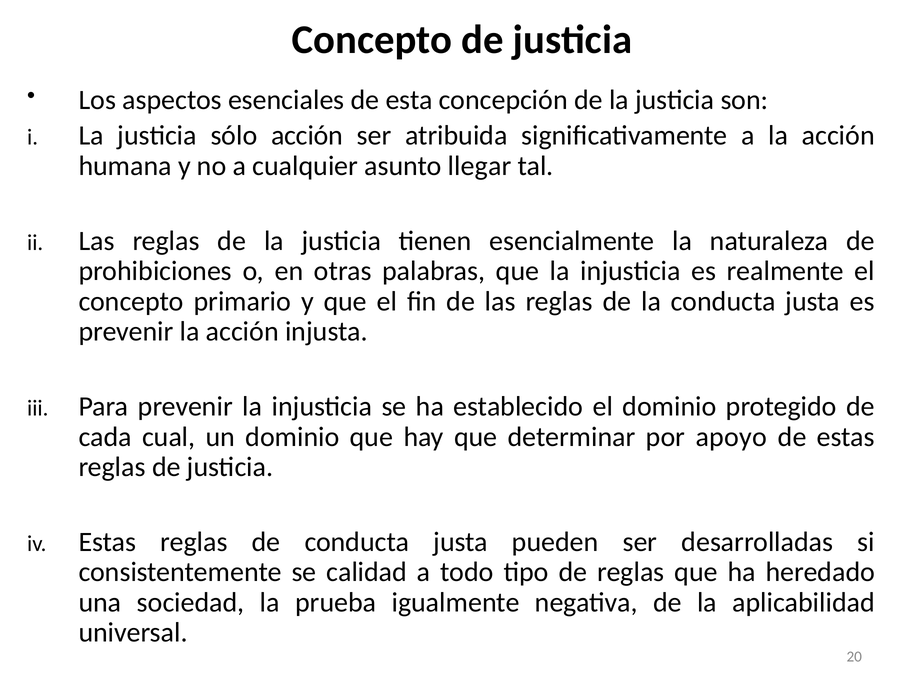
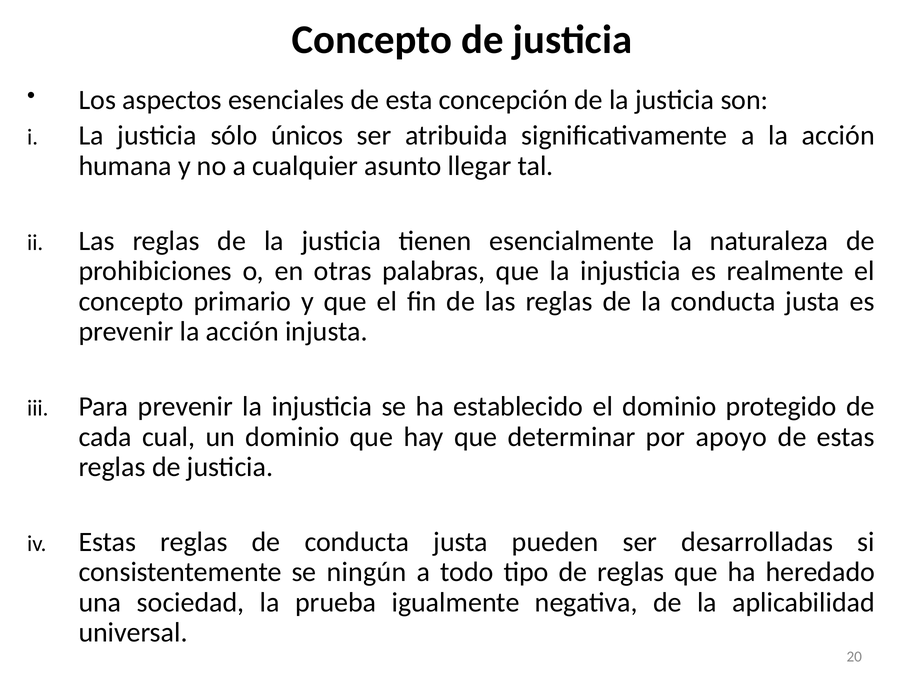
sólo acción: acción -> únicos (307, 136)
calidad: calidad -> ningún (367, 572)
